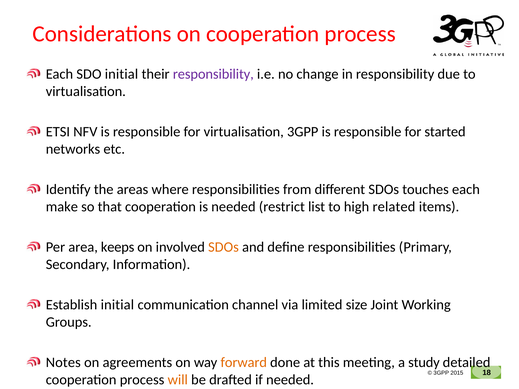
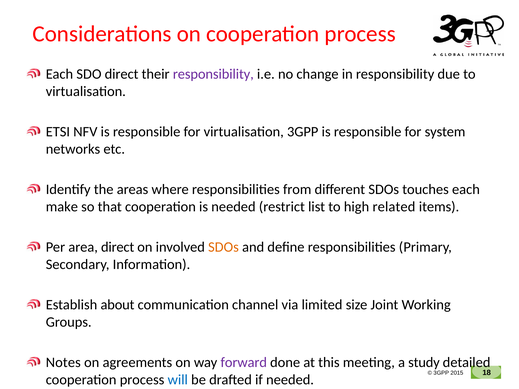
SDO initial: initial -> direct (122, 74)
started: started -> system (445, 132)
area keeps: keeps -> direct (118, 247)
Establish initial: initial -> about (118, 305)
forward colour: orange -> purple (244, 363)
will colour: orange -> blue (178, 380)
